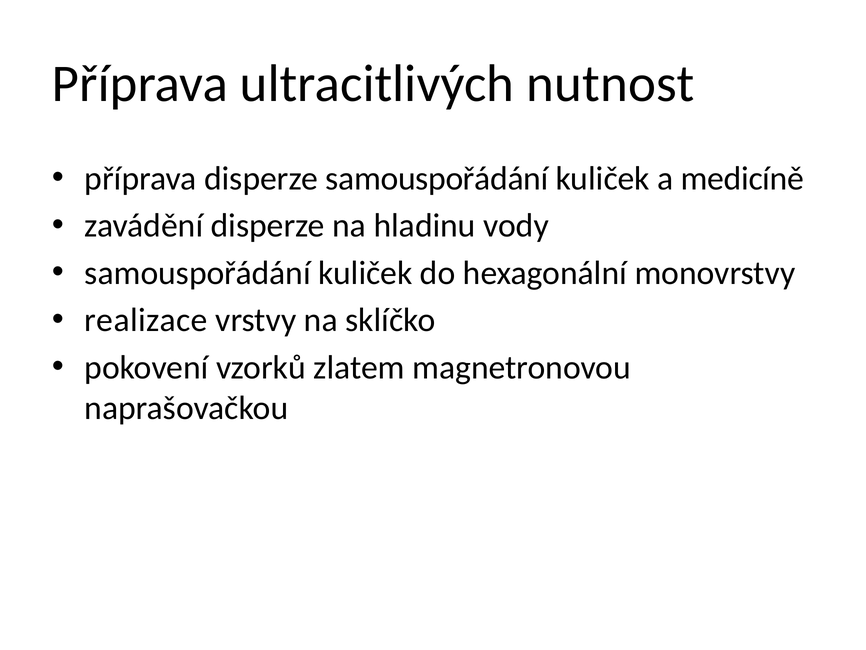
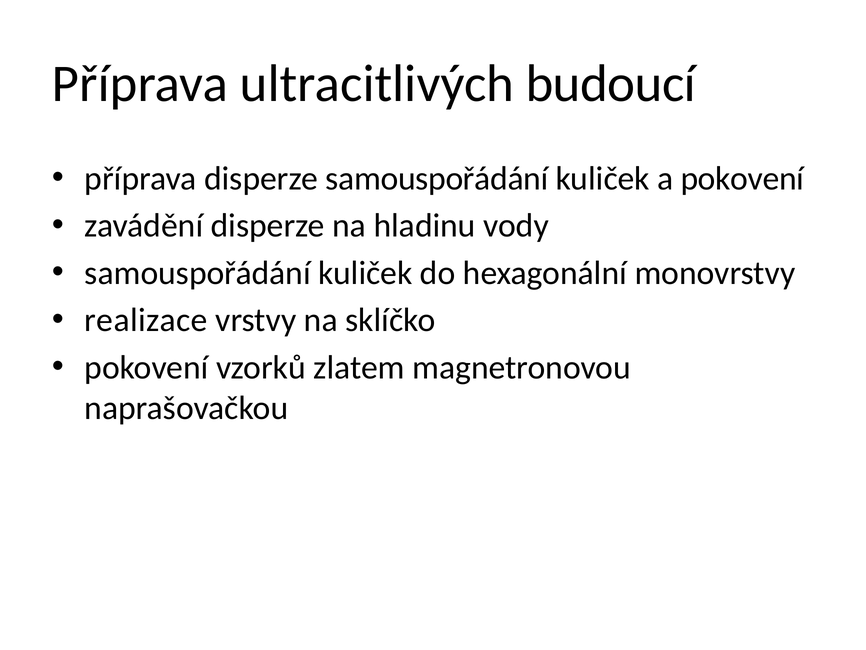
nutnost: nutnost -> budoucí (611, 84)
a medicíně: medicíně -> pokovení (742, 178)
